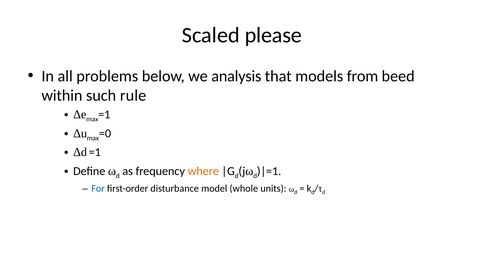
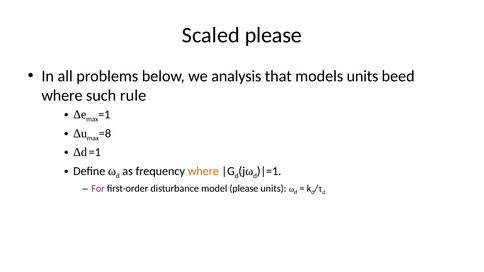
models from: from -> units (363, 76)
within: within -> where (62, 96)
=0: =0 -> =8 (105, 134)
For colour: blue -> purple (98, 189)
model whole: whole -> please (244, 189)
